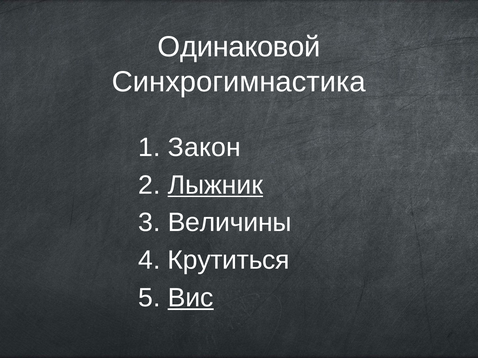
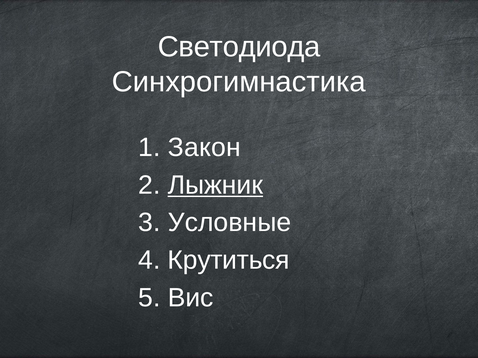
Одинаковой: Одинаковой -> Светодиода (239, 47)
Величины: Величины -> Условные (230, 223)
Вис underline: present -> none (191, 298)
